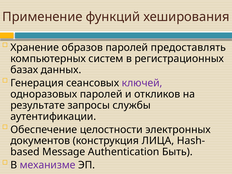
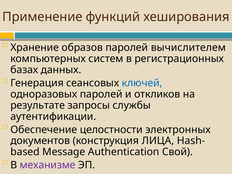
предоставлять: предоставлять -> вычислителем (188, 48)
ключей colour: purple -> blue (142, 83)
Быть: Быть -> Свой (177, 152)
